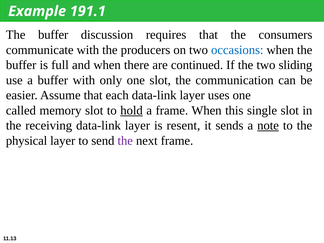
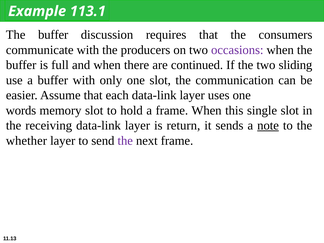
191.1: 191.1 -> 113.1 (88, 11)
occasions colour: blue -> purple (237, 50)
called: called -> words (21, 110)
hold underline: present -> none (132, 110)
resent: resent -> return (183, 125)
physical: physical -> whether (26, 141)
